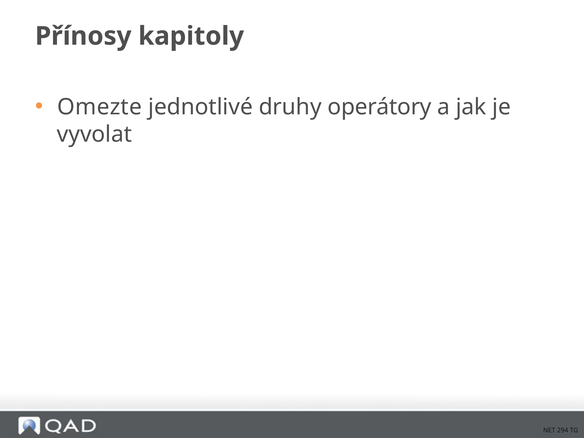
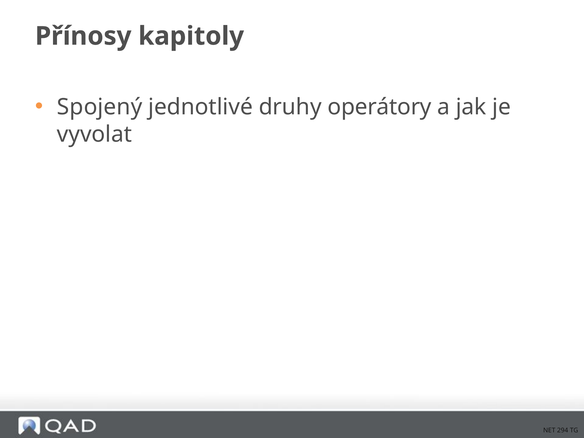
Omezte: Omezte -> Spojený (100, 107)
